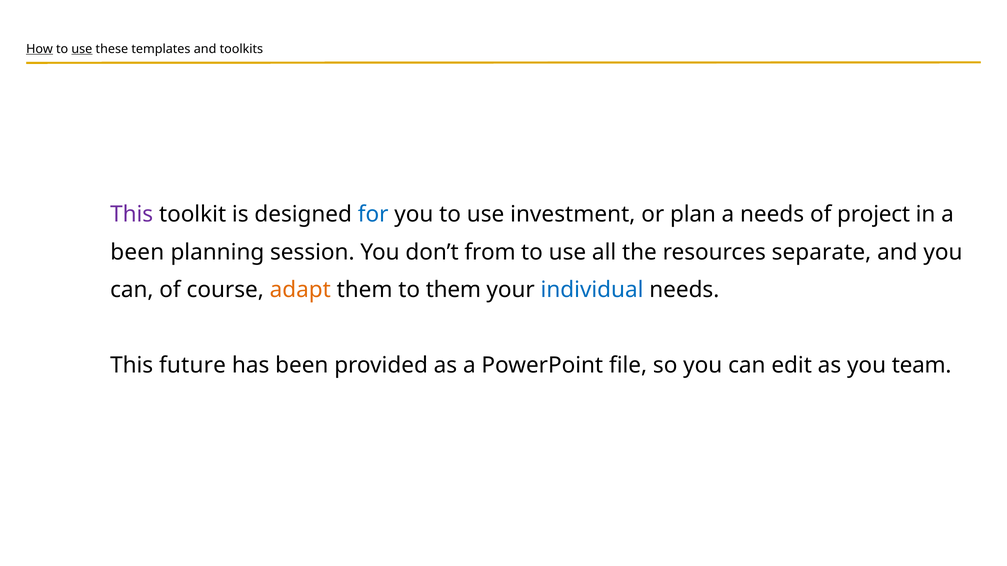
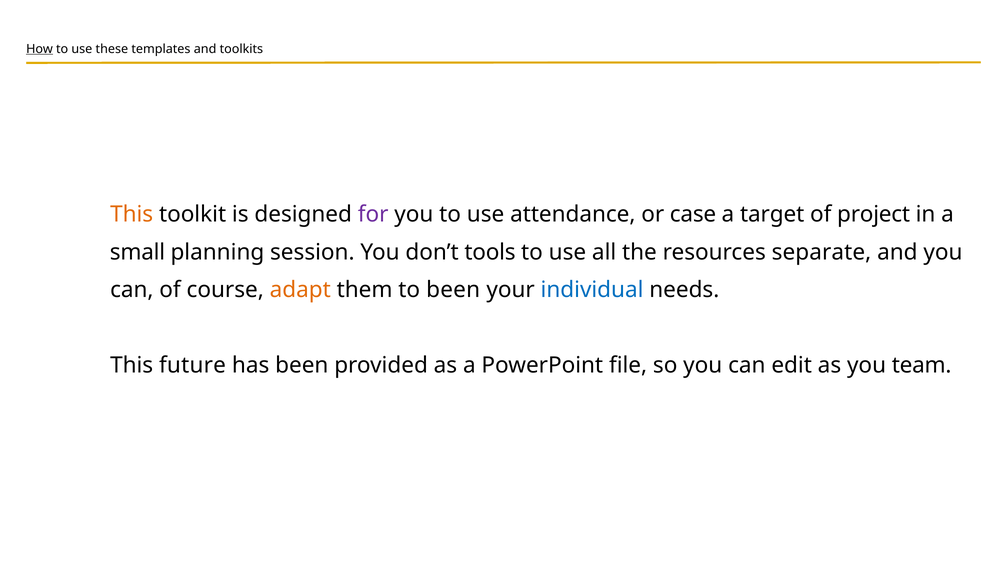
use underline: present -> none (82, 49)
This colour: purple -> orange (132, 215)
for colour: blue -> purple (373, 215)
investment: investment -> attendance (573, 215)
plan: plan -> case (693, 215)
a needs: needs -> target (772, 215)
been: been -> small (138, 252)
from: from -> tools (490, 252)
to them: them -> been (453, 290)
